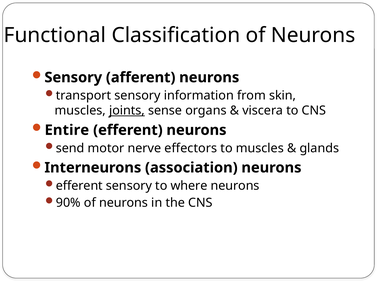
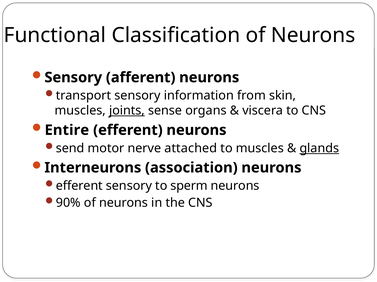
effectors: effectors -> attached (191, 149)
glands underline: none -> present (319, 149)
where: where -> sperm (189, 186)
